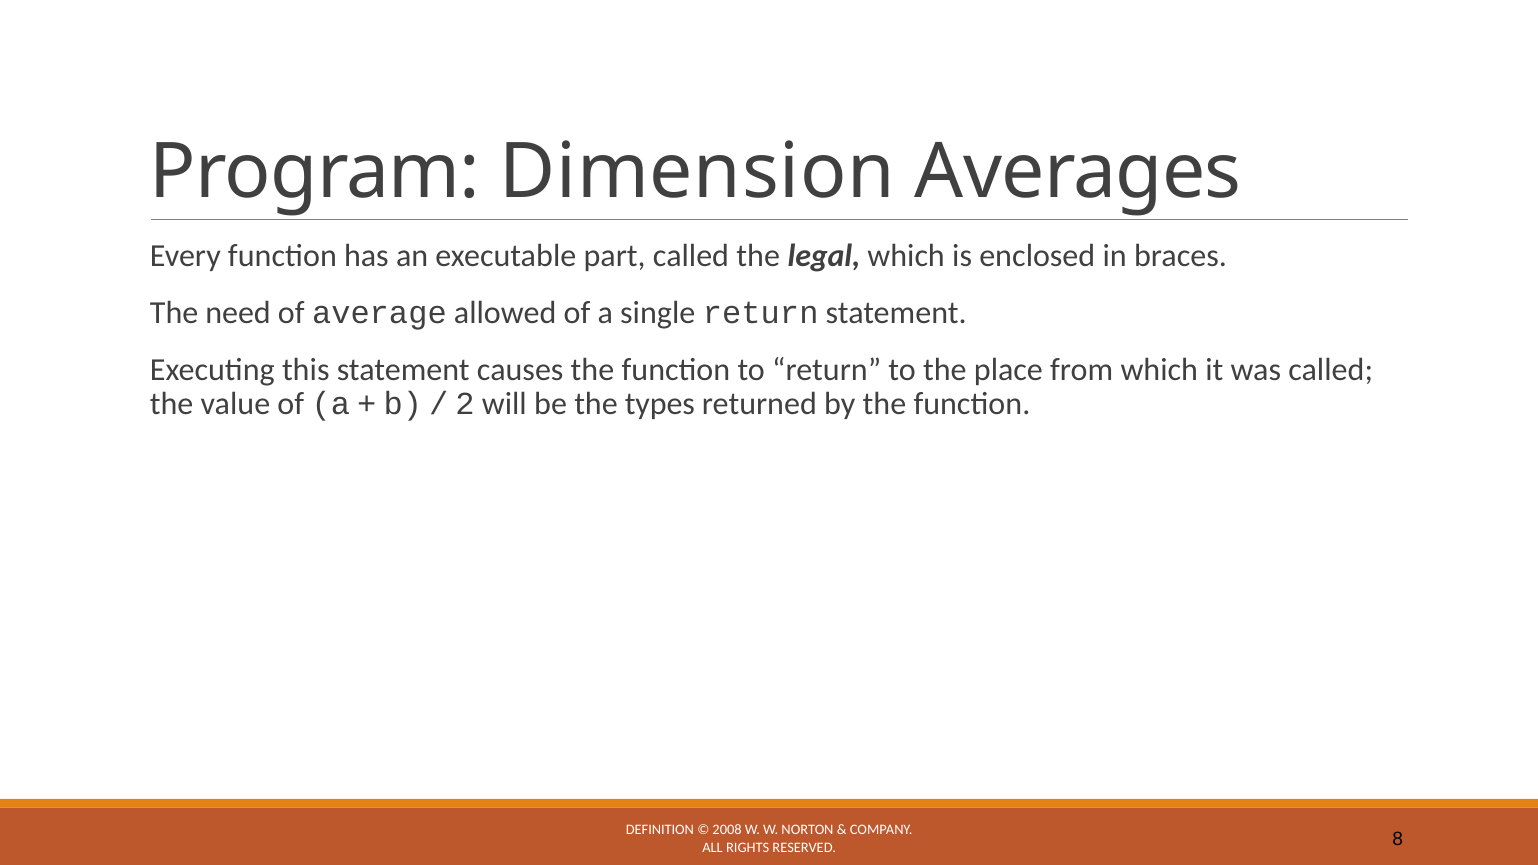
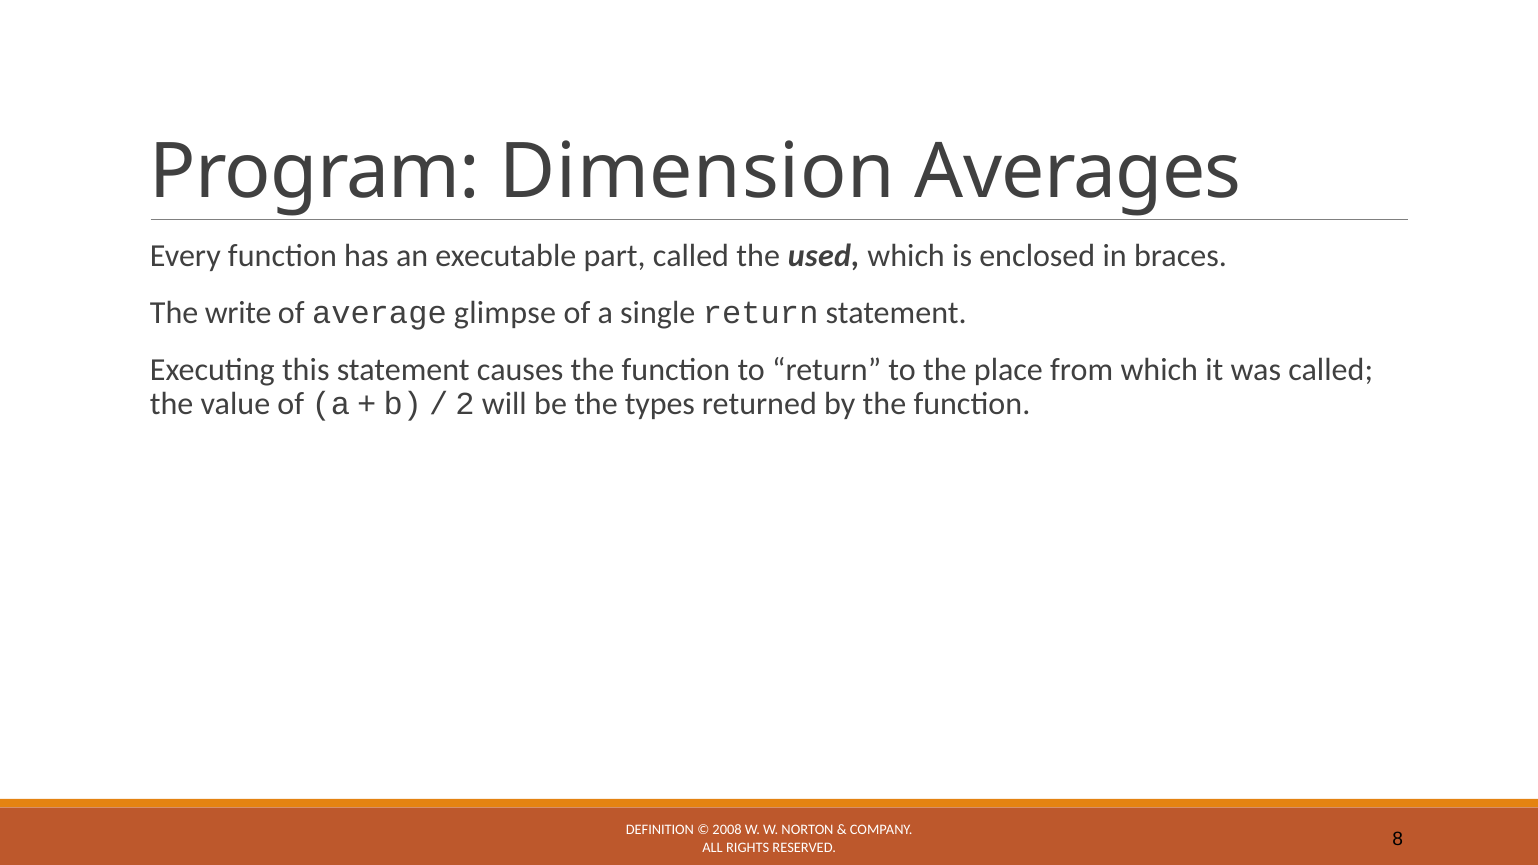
legal: legal -> used (824, 256)
need: need -> write (238, 313)
allowed: allowed -> glimpse (505, 313)
